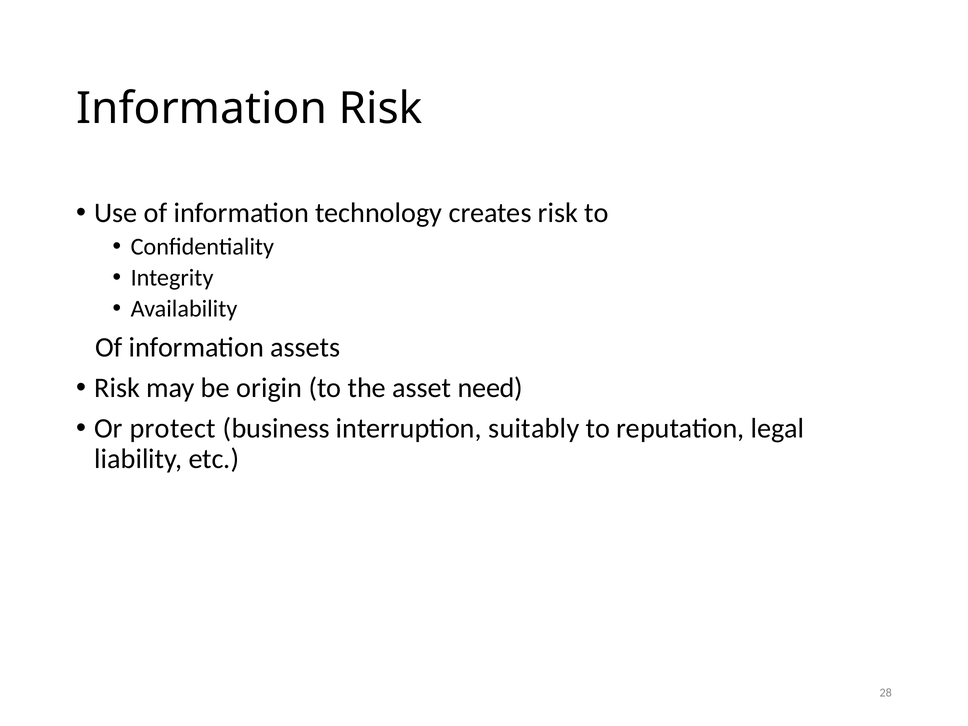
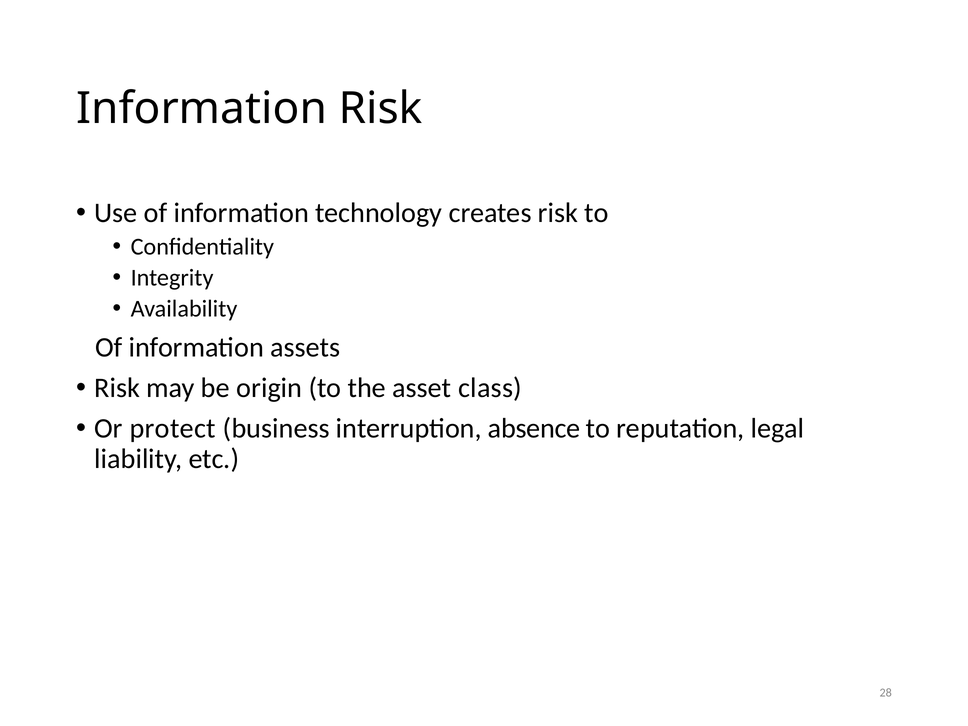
need: need -> class (490, 388)
suitably: suitably -> absence (534, 428)
